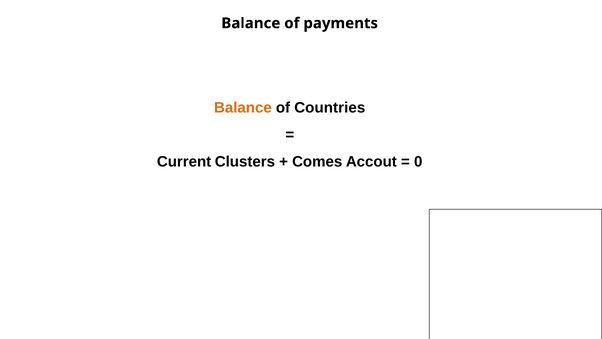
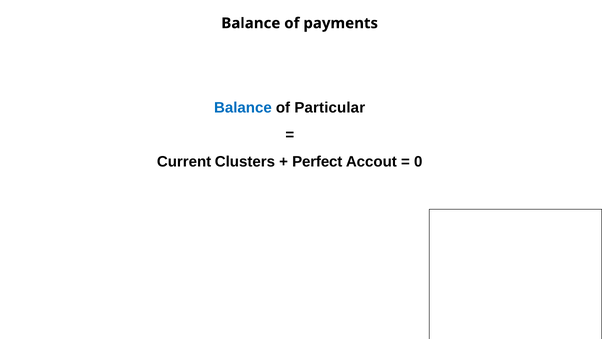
Balance colour: orange -> blue (243, 108)
Countries: Countries -> Particular (330, 108)
Comes: Comes -> Perfect (317, 161)
